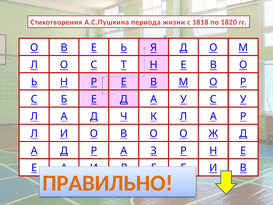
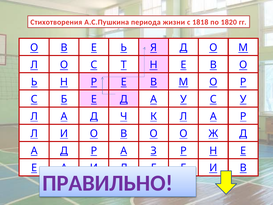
ПРАВИЛЬНО colour: orange -> purple (108, 183)
